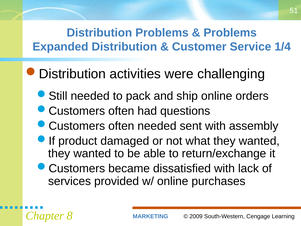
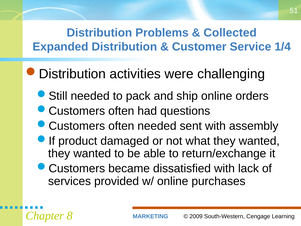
Problems: Problems -> Collected (230, 33)
